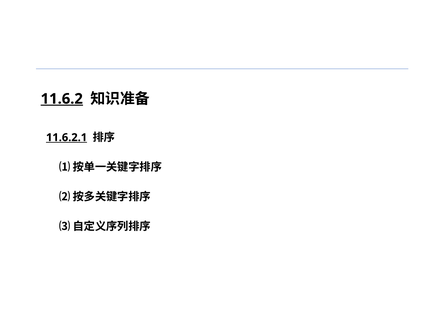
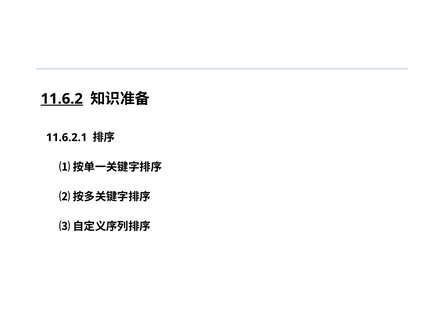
11.6.2.1 underline: present -> none (67, 137)
